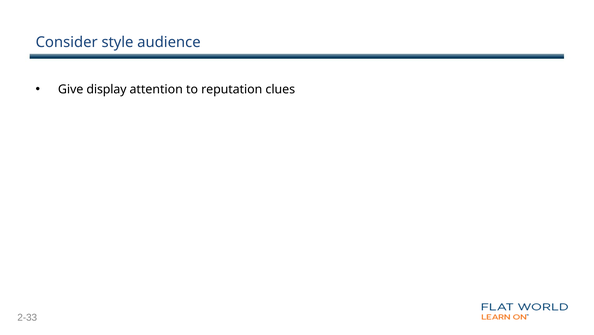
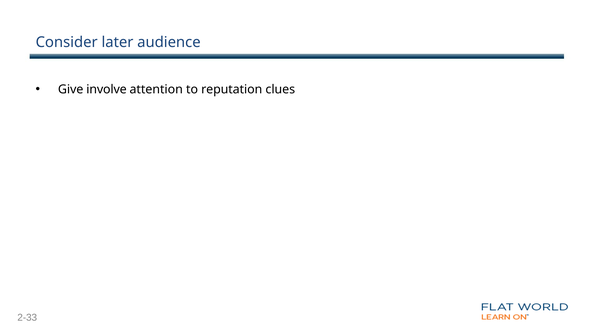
style: style -> later (117, 42)
display: display -> involve (106, 89)
